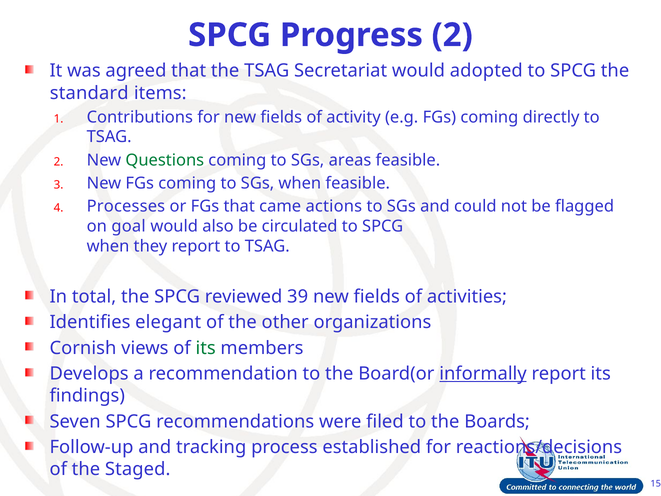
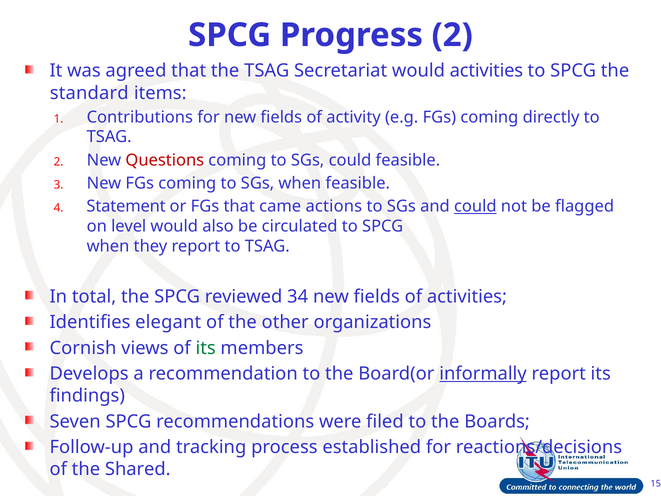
would adopted: adopted -> activities (486, 71)
Questions colour: green -> red (165, 160)
SGs areas: areas -> could (350, 160)
Processes: Processes -> Statement (126, 206)
could underline: none -> present (475, 206)
goal: goal -> level (129, 226)
39: 39 -> 34 (298, 296)
Staged: Staged -> Shared (138, 469)
